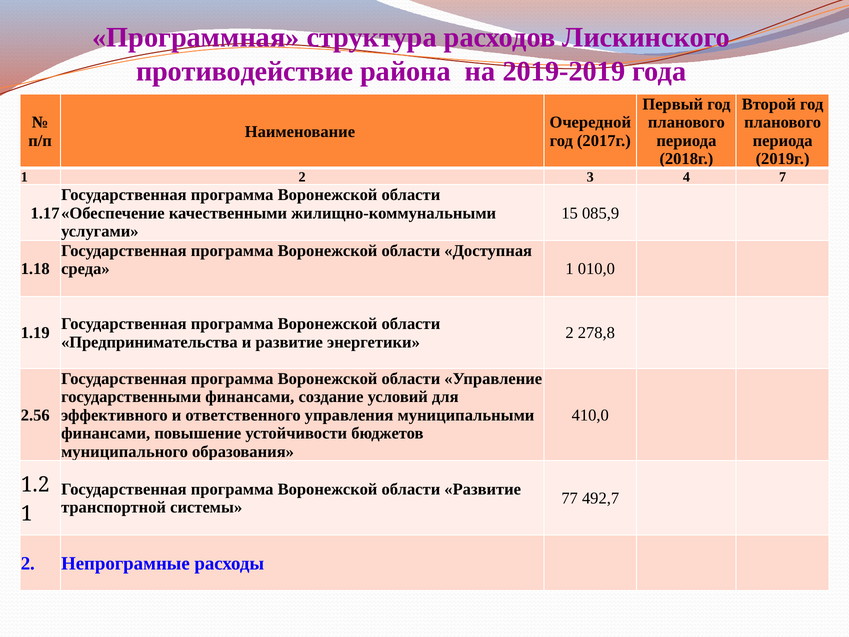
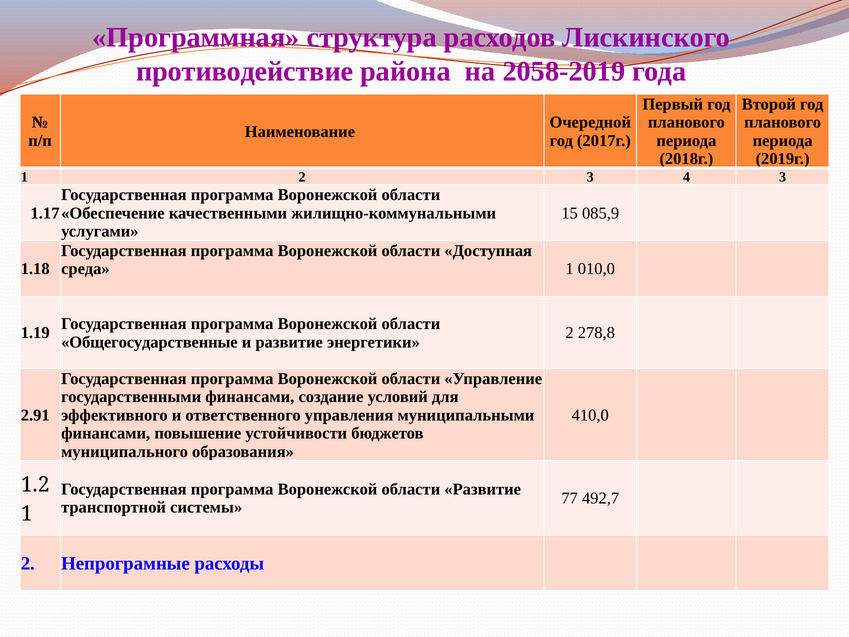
2019-2019: 2019-2019 -> 2058-2019 (564, 71)
4 7: 7 -> 3 (783, 177)
Предпринимательства: Предпринимательства -> Общегосударственные (149, 342)
2.56: 2.56 -> 2.91 (35, 415)
